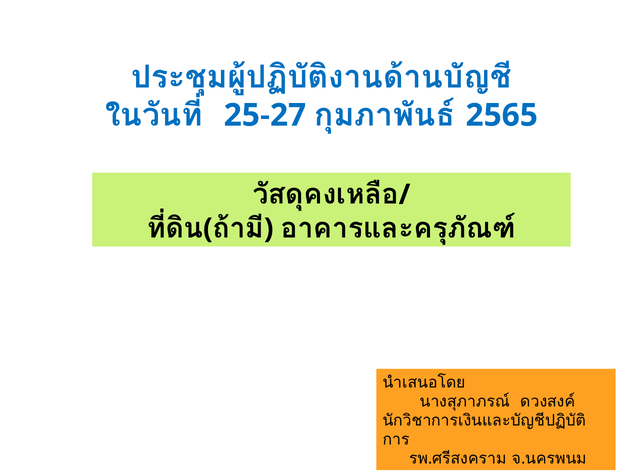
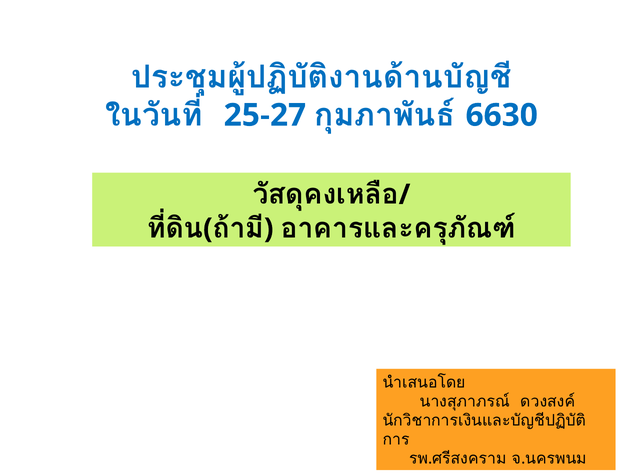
2565: 2565 -> 6630 (502, 115)
